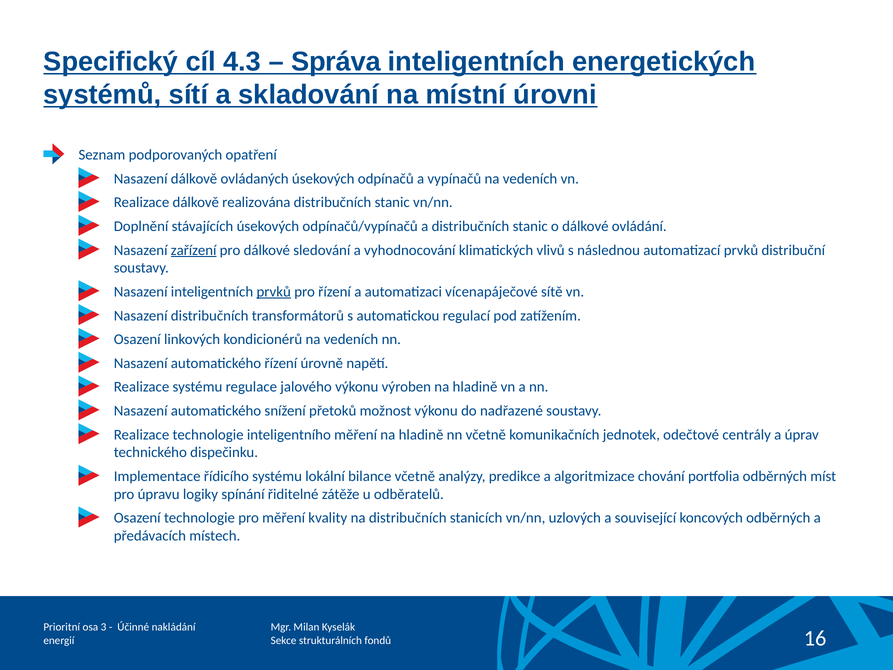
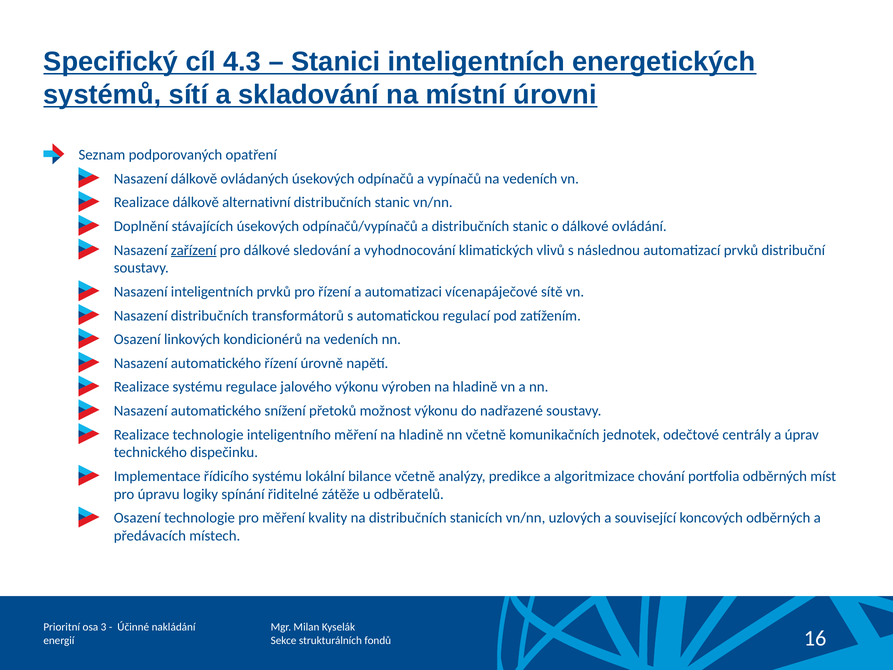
Správa: Správa -> Stanici (336, 62)
realizována: realizována -> alternativní (256, 202)
prvků underline: present -> none (274, 292)
